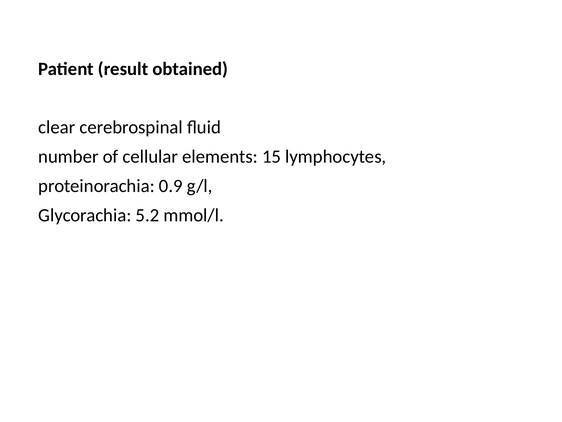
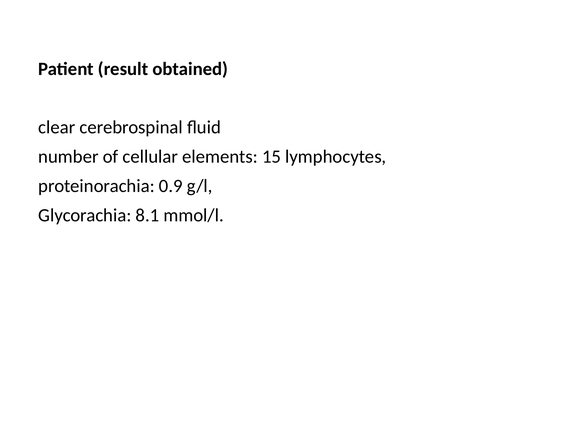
5.2: 5.2 -> 8.1 (147, 215)
